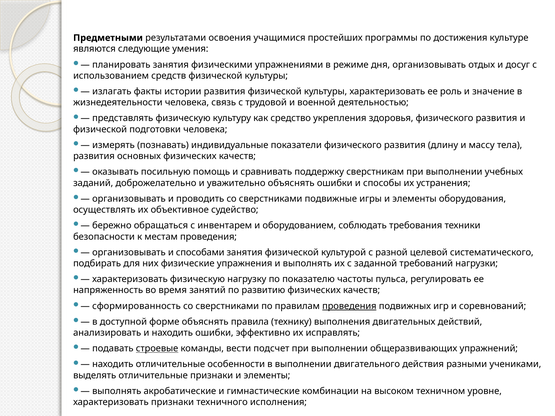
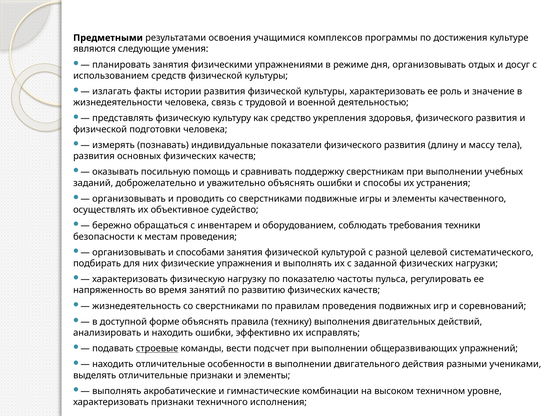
простейших: простейших -> комплексов (335, 38)
оборудования: оборудования -> качественного (473, 199)
заданной требований: требований -> физических (426, 264)
сформированность: сформированность -> жизнедеятельность (137, 306)
проведения underline: present -> none (349, 306)
